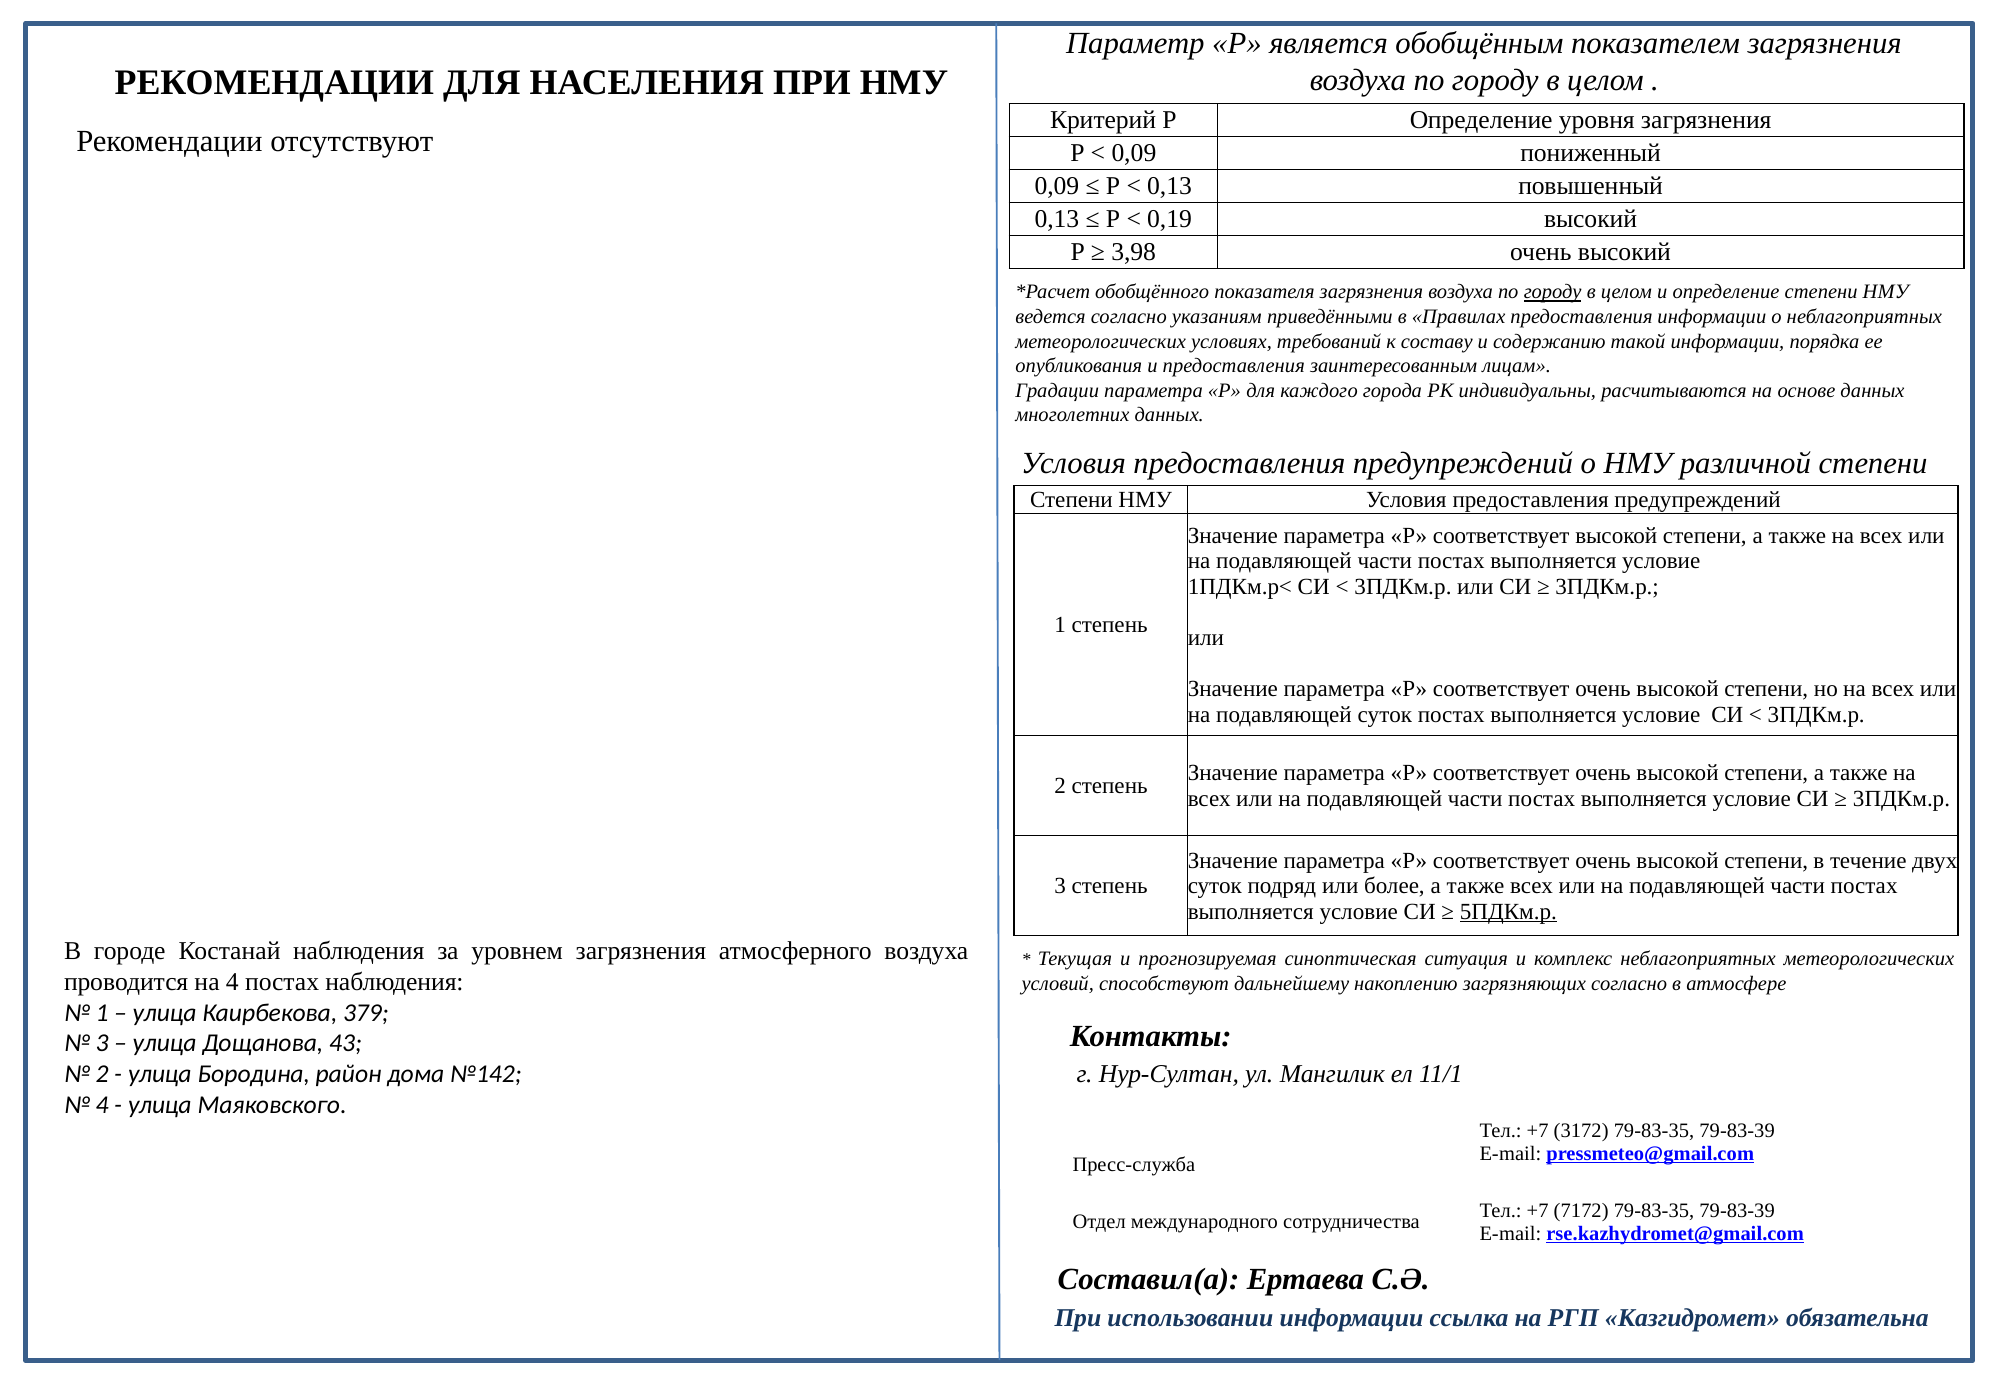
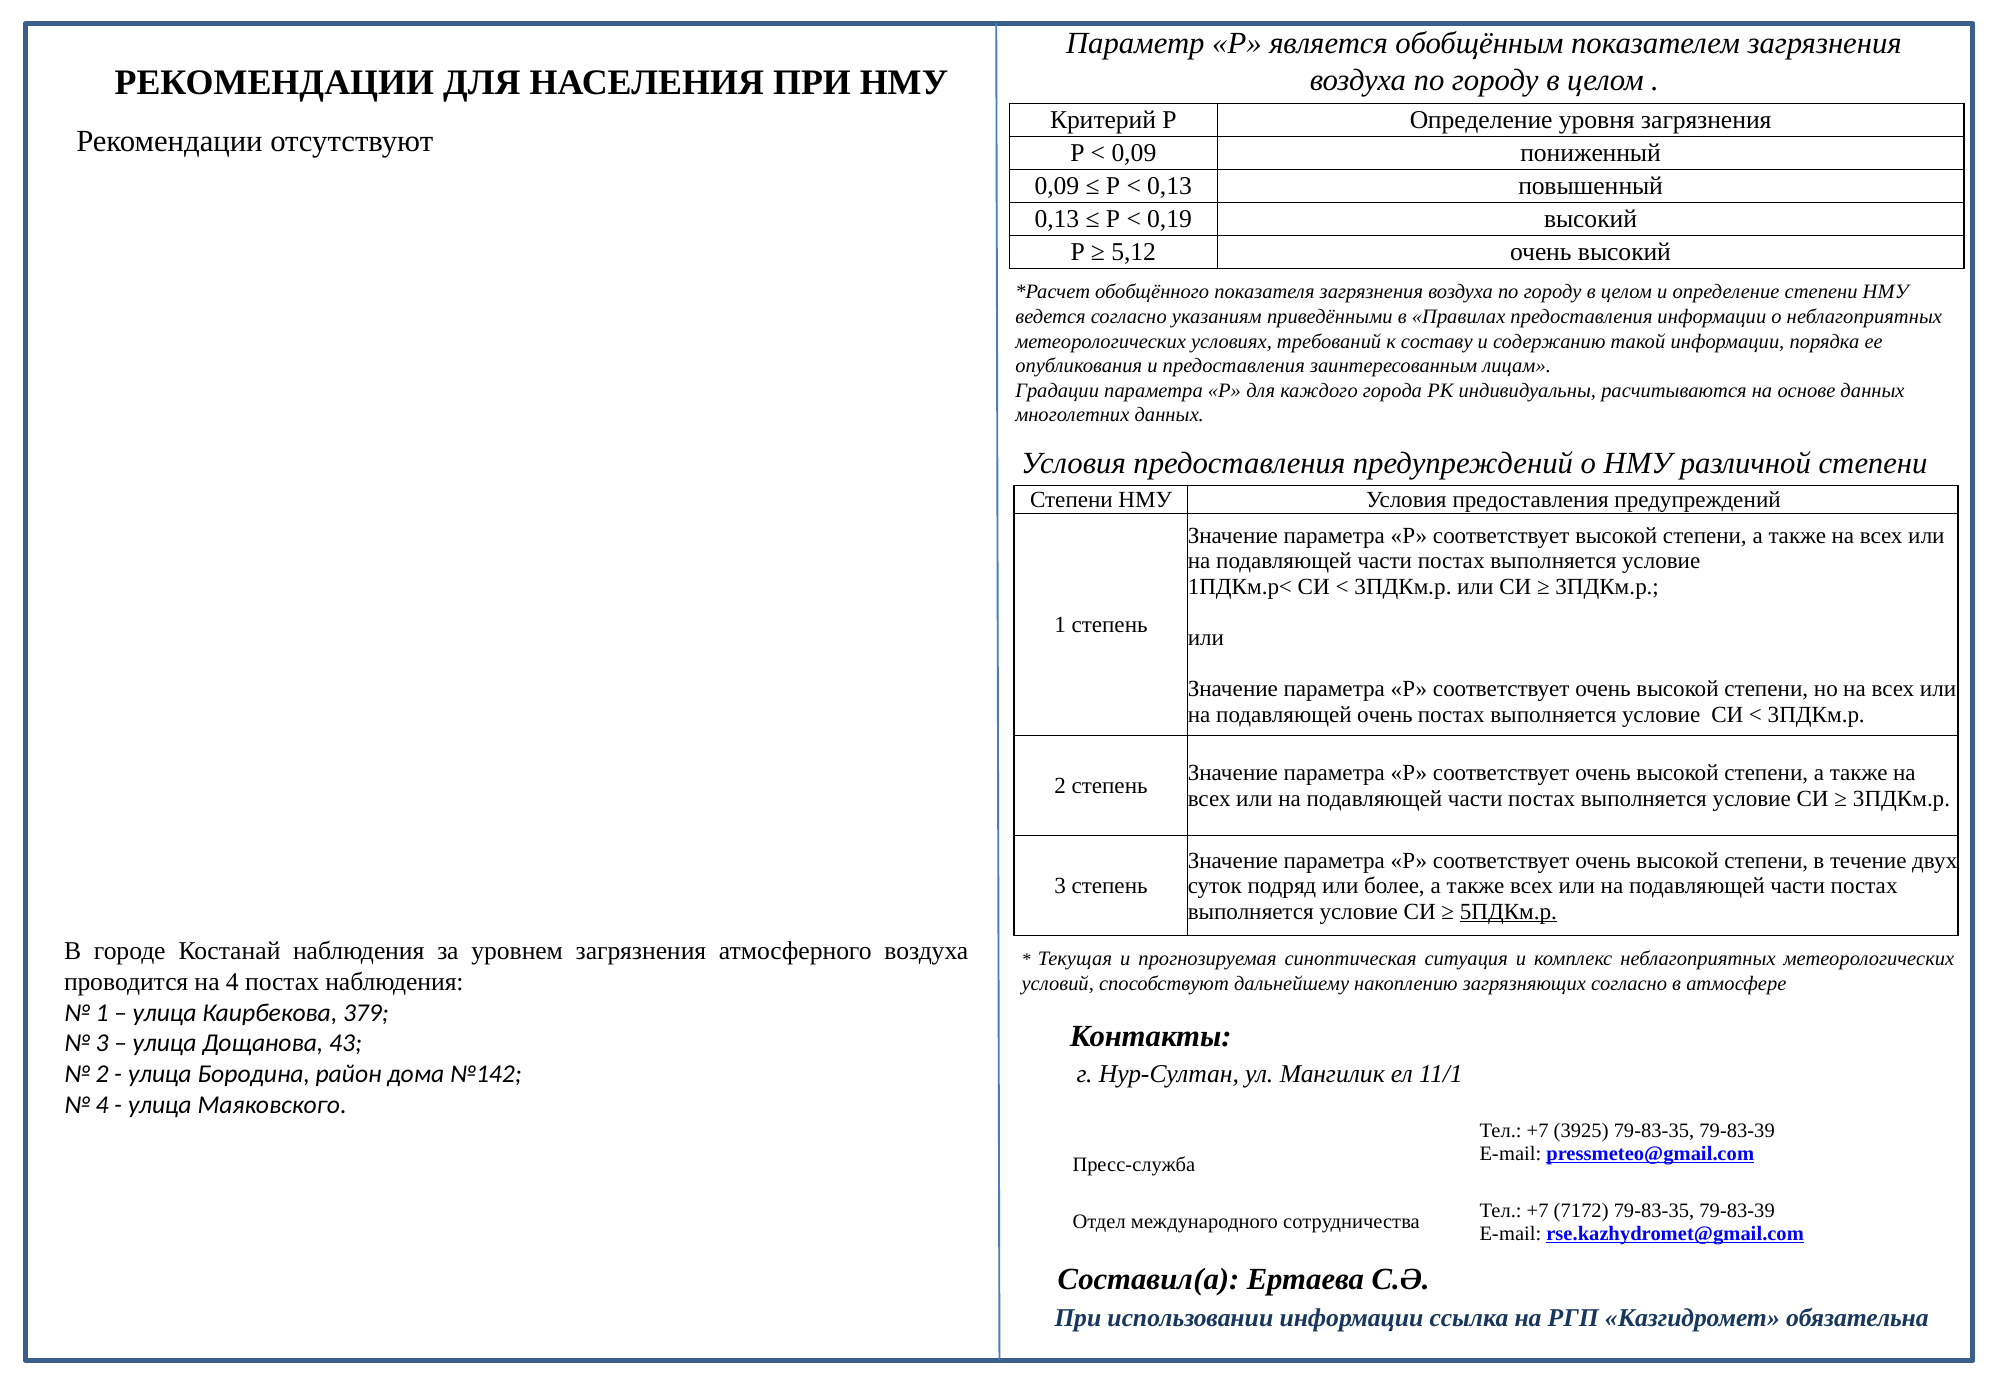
3,98: 3,98 -> 5,12 (1134, 252)
городу underline: present -> none (1553, 292)
подавляющей суток: суток -> очень (1385, 714)
3172: 3172 -> 3925 (1581, 1131)
